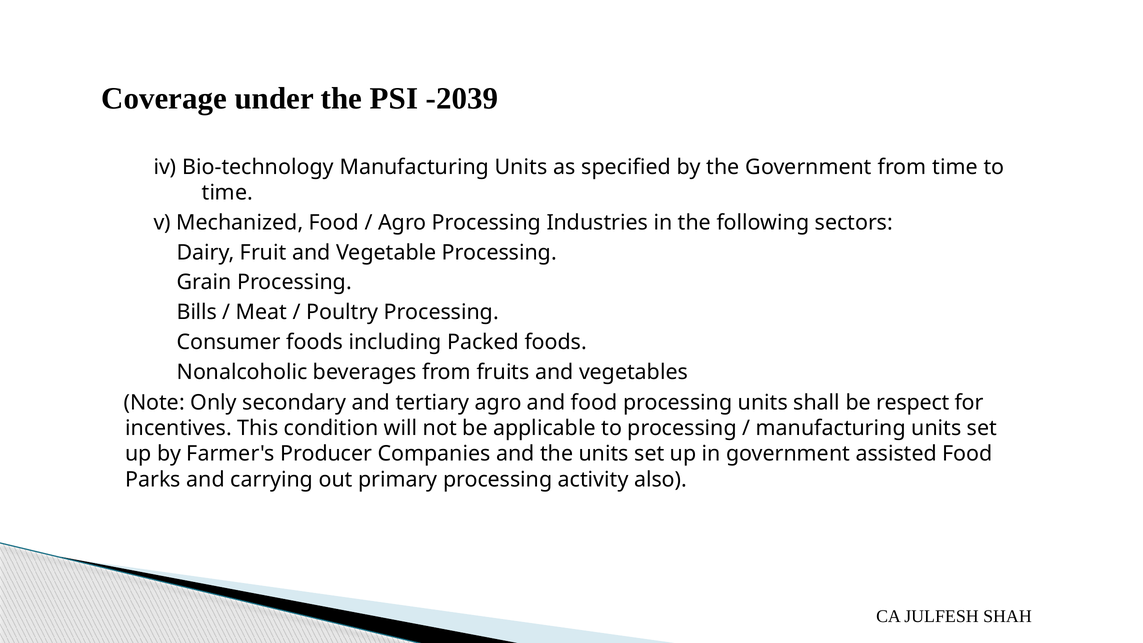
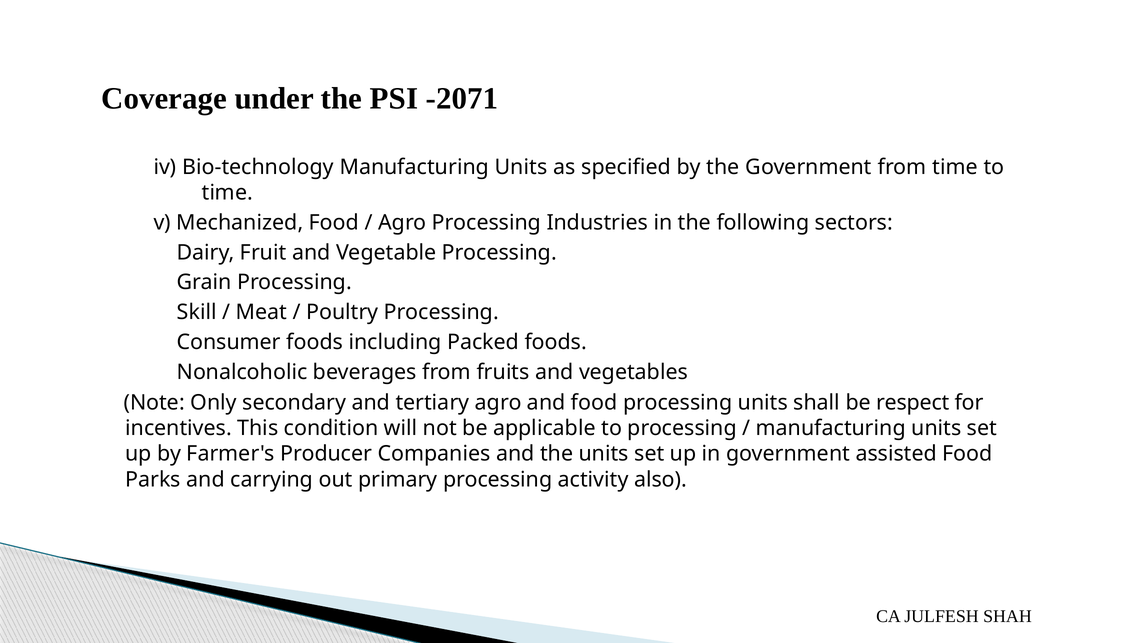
-2039: -2039 -> -2071 (462, 99)
Bills: Bills -> Skill (197, 312)
